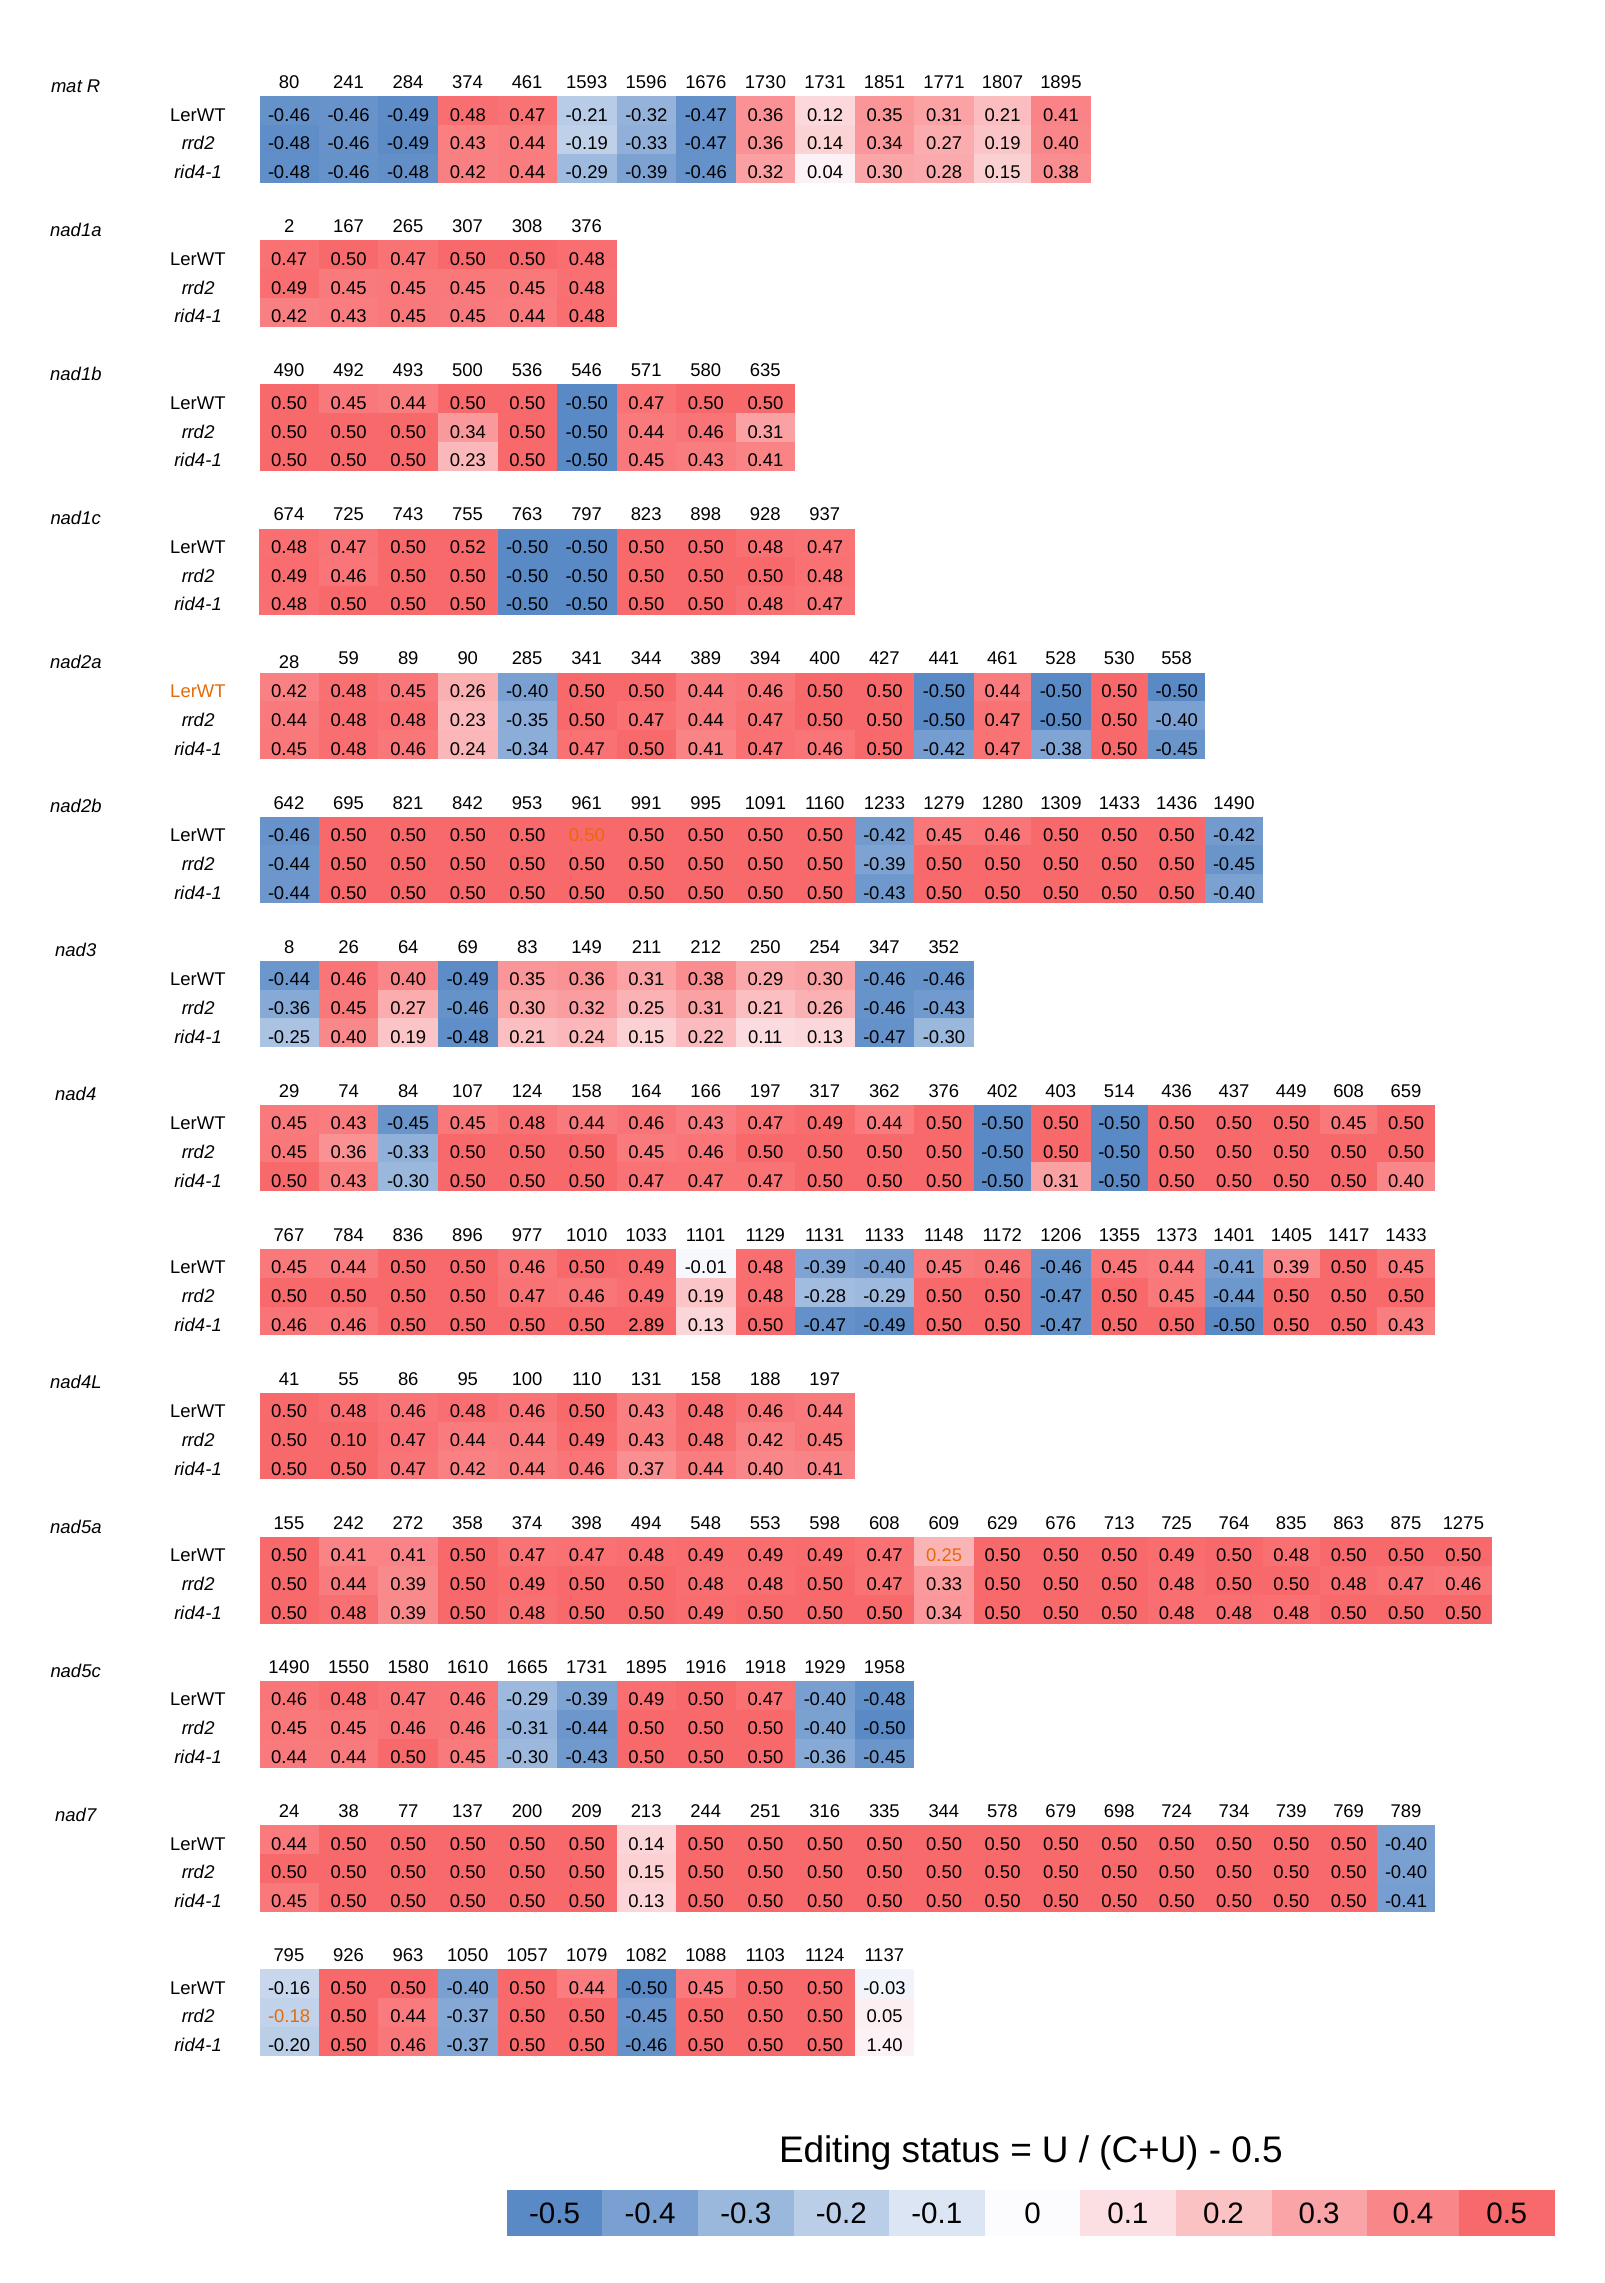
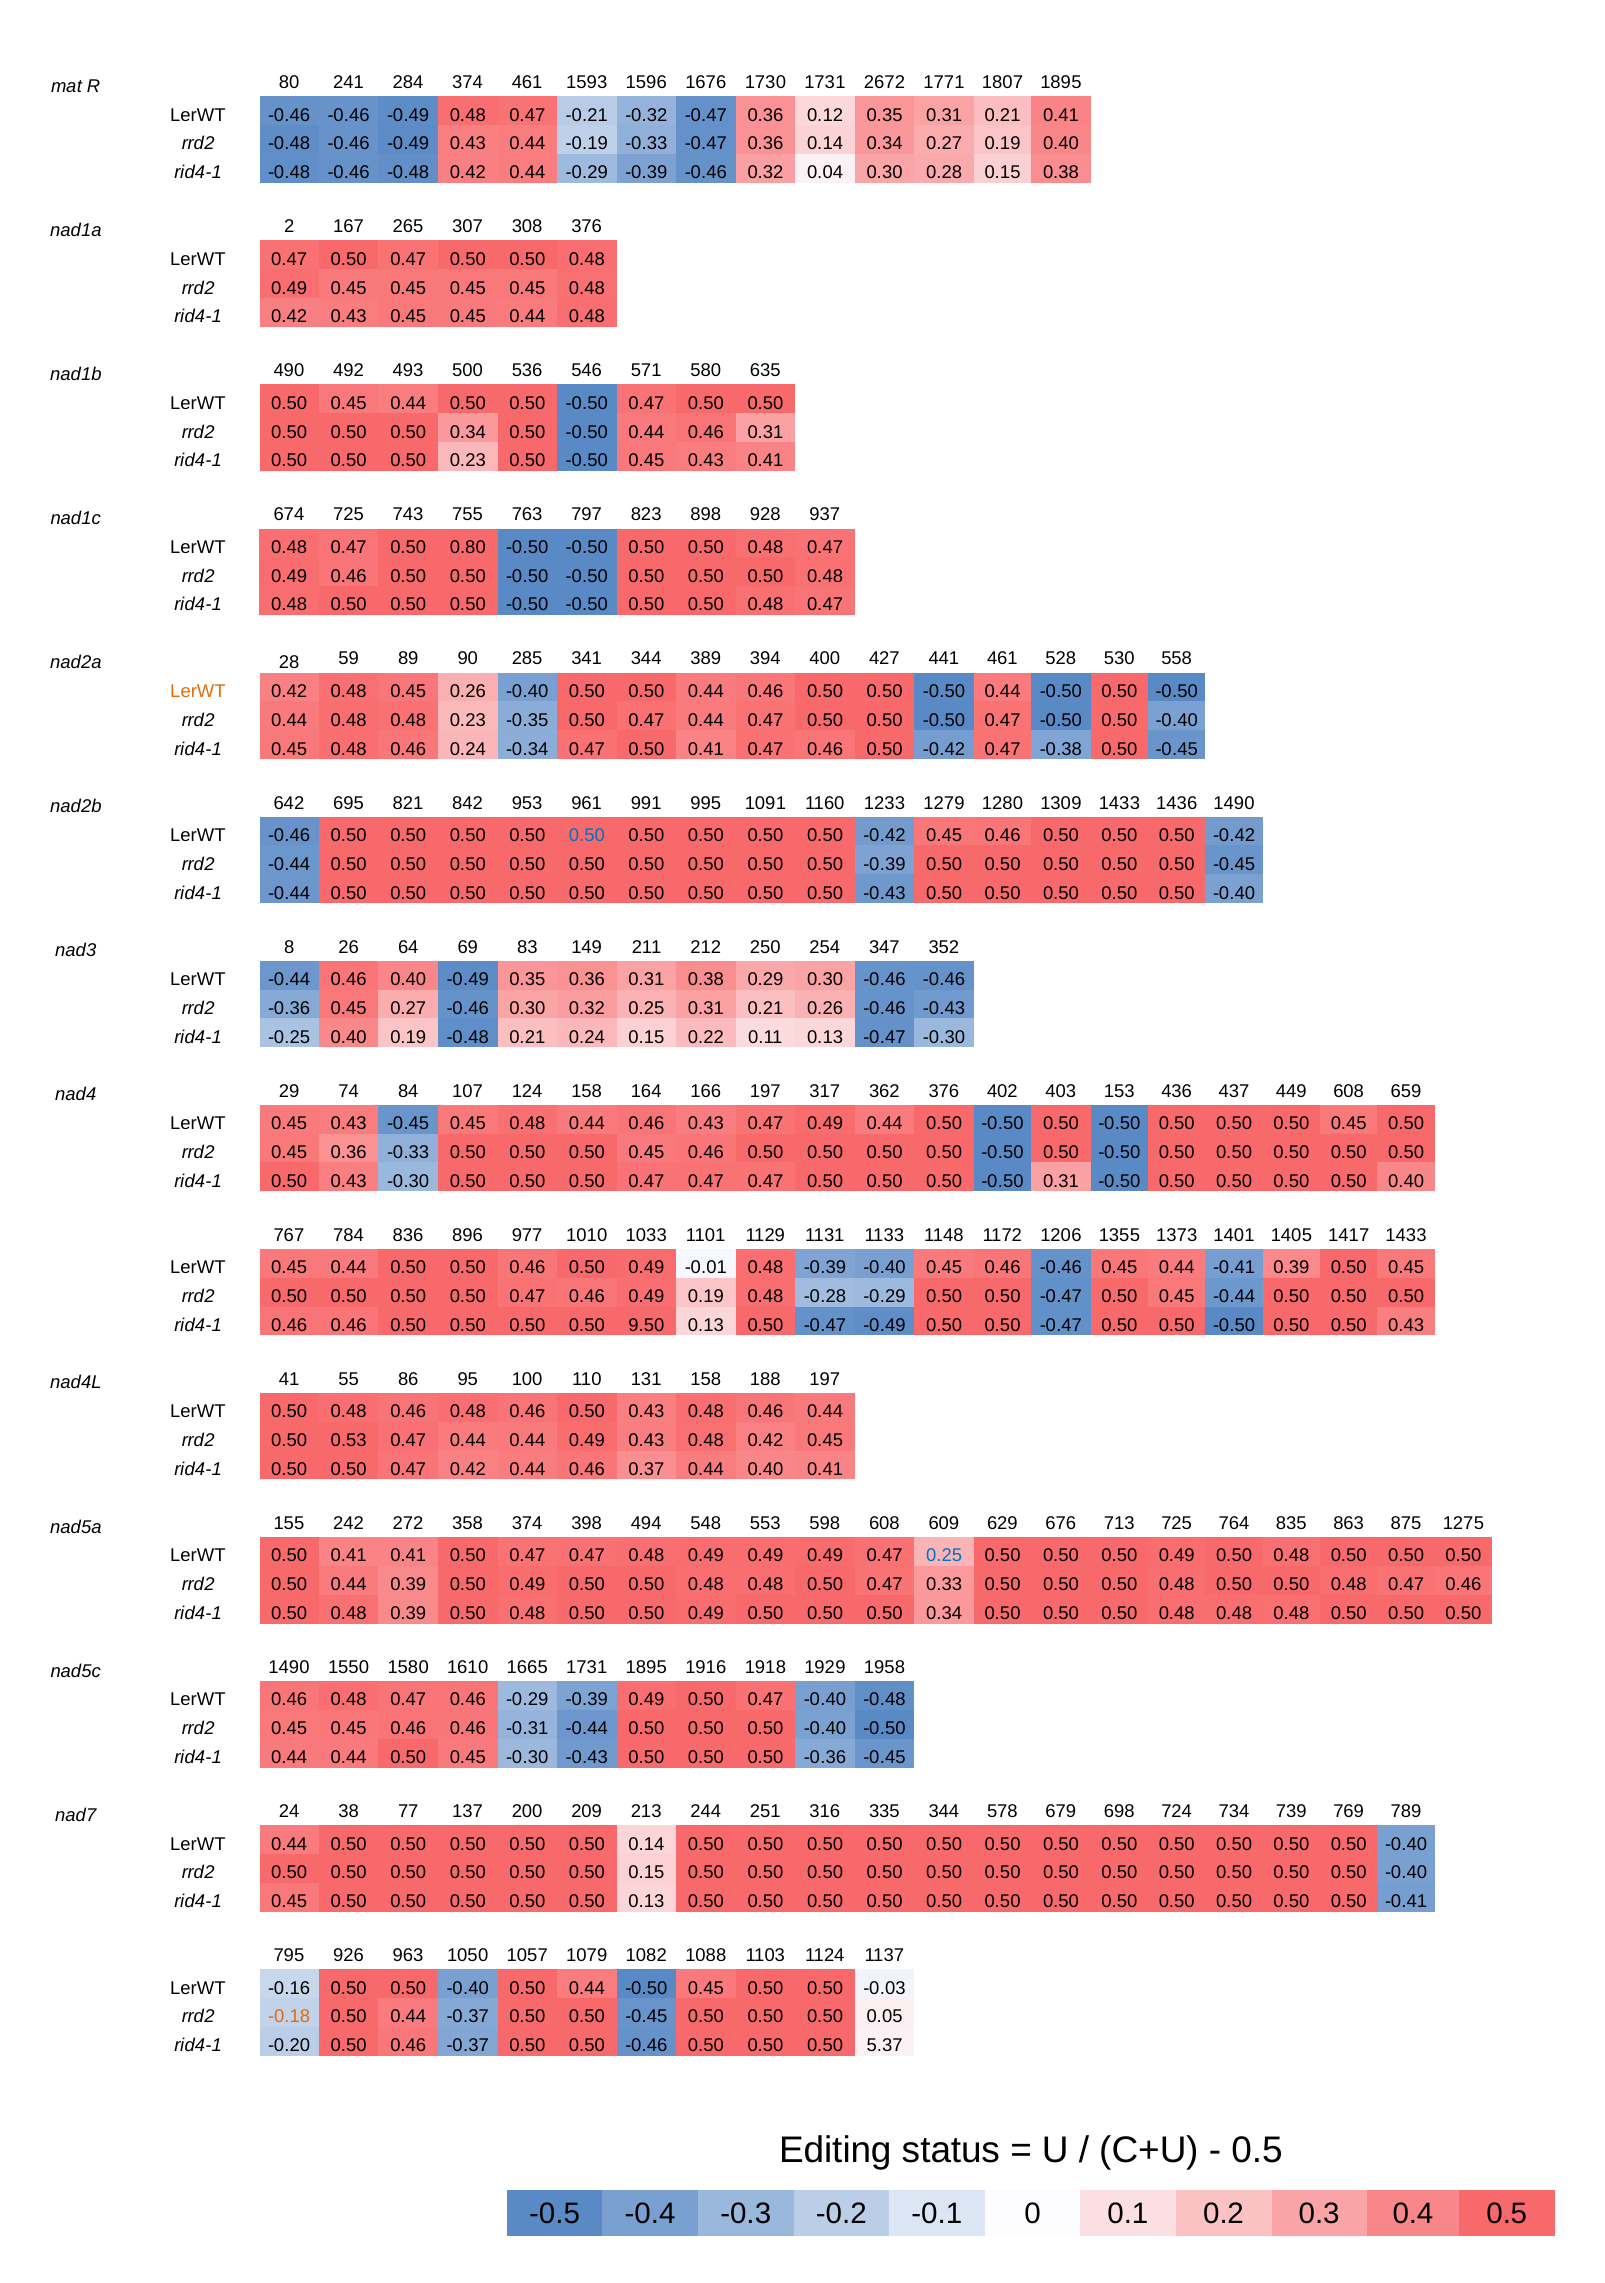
1851: 1851 -> 2672 (884, 83)
0.52: 0.52 -> 0.80 (468, 548)
0.50 colour: orange -> blue (587, 836)
514: 514 -> 153 (1119, 1092)
2.89: 2.89 -> 9.50 (646, 1326)
0.10: 0.10 -> 0.53 (349, 1441)
0.25 colour: orange -> blue (944, 1556)
1.40: 1.40 -> 5.37 (885, 2047)
